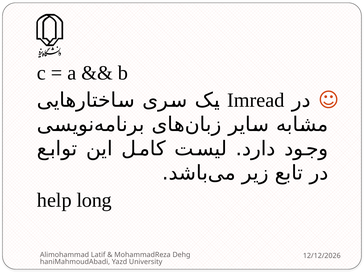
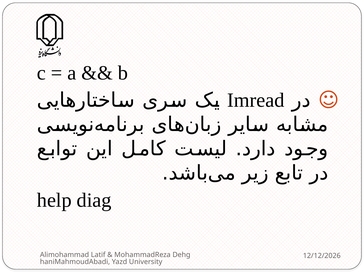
long: long -> diag (94, 200)
